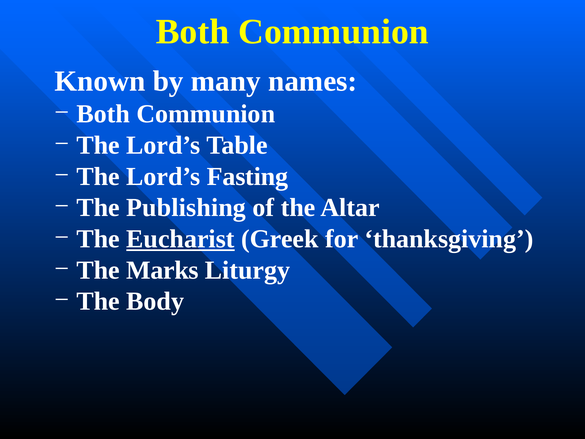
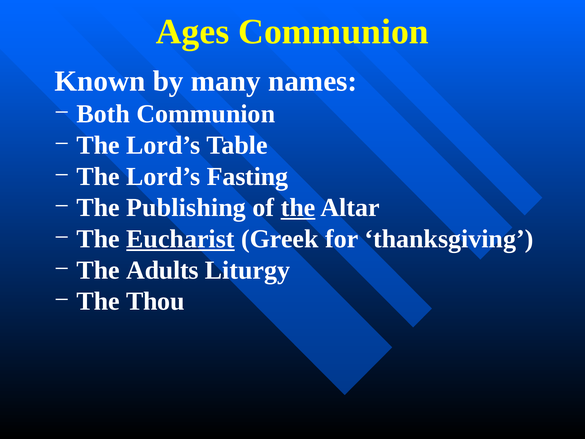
Both: Both -> Ages (193, 32)
the underline: none -> present (298, 208)
Marks: Marks -> Adults (162, 270)
Body: Body -> Thou (155, 301)
